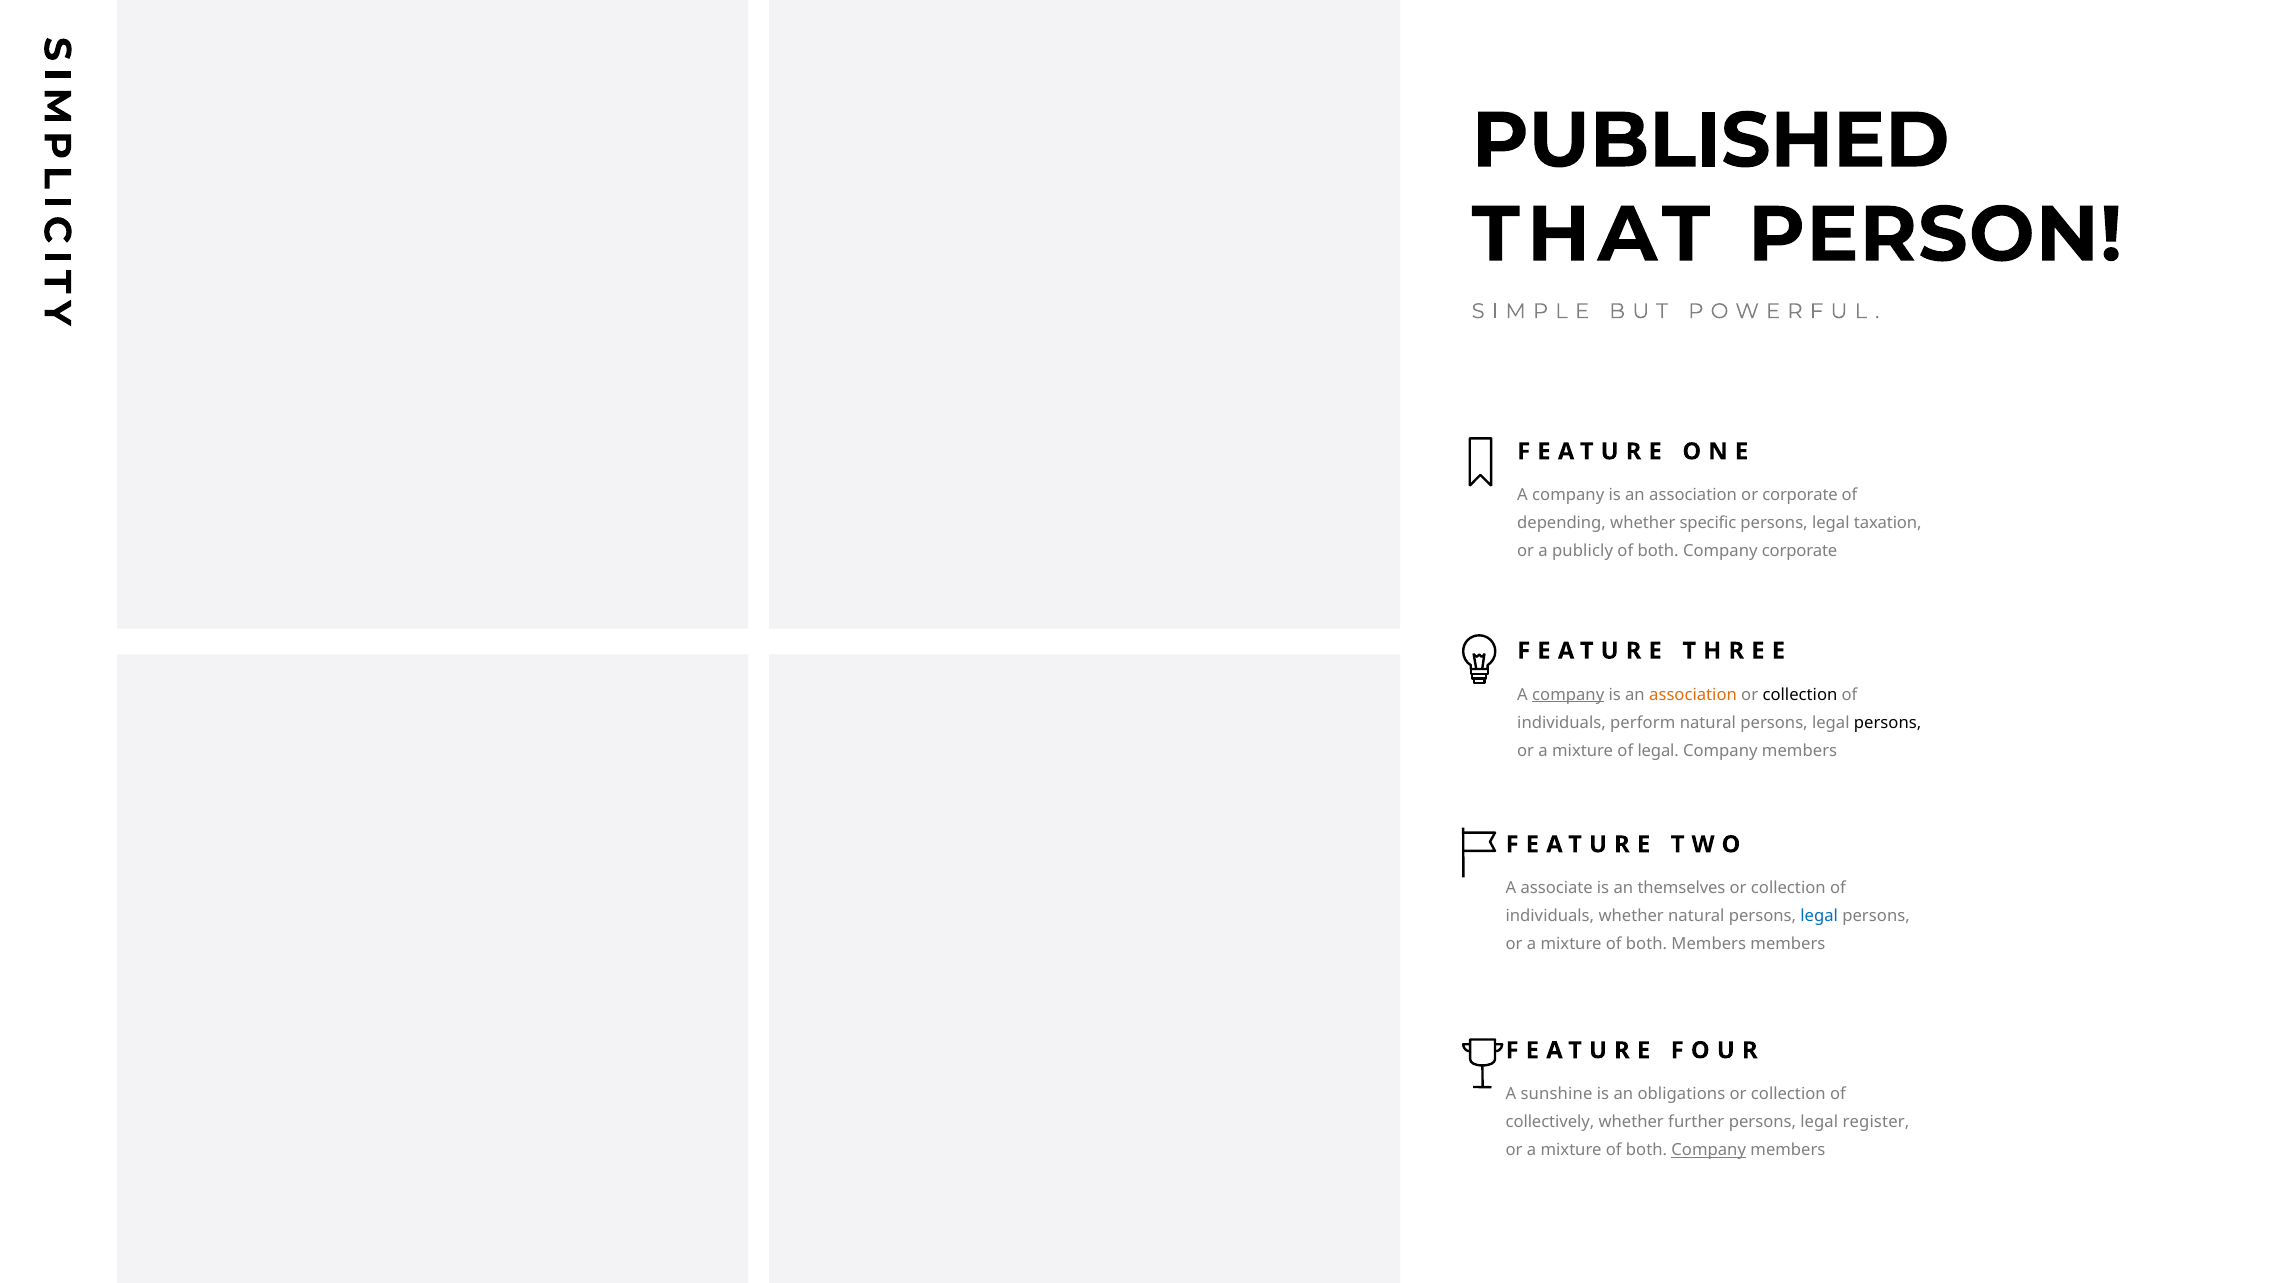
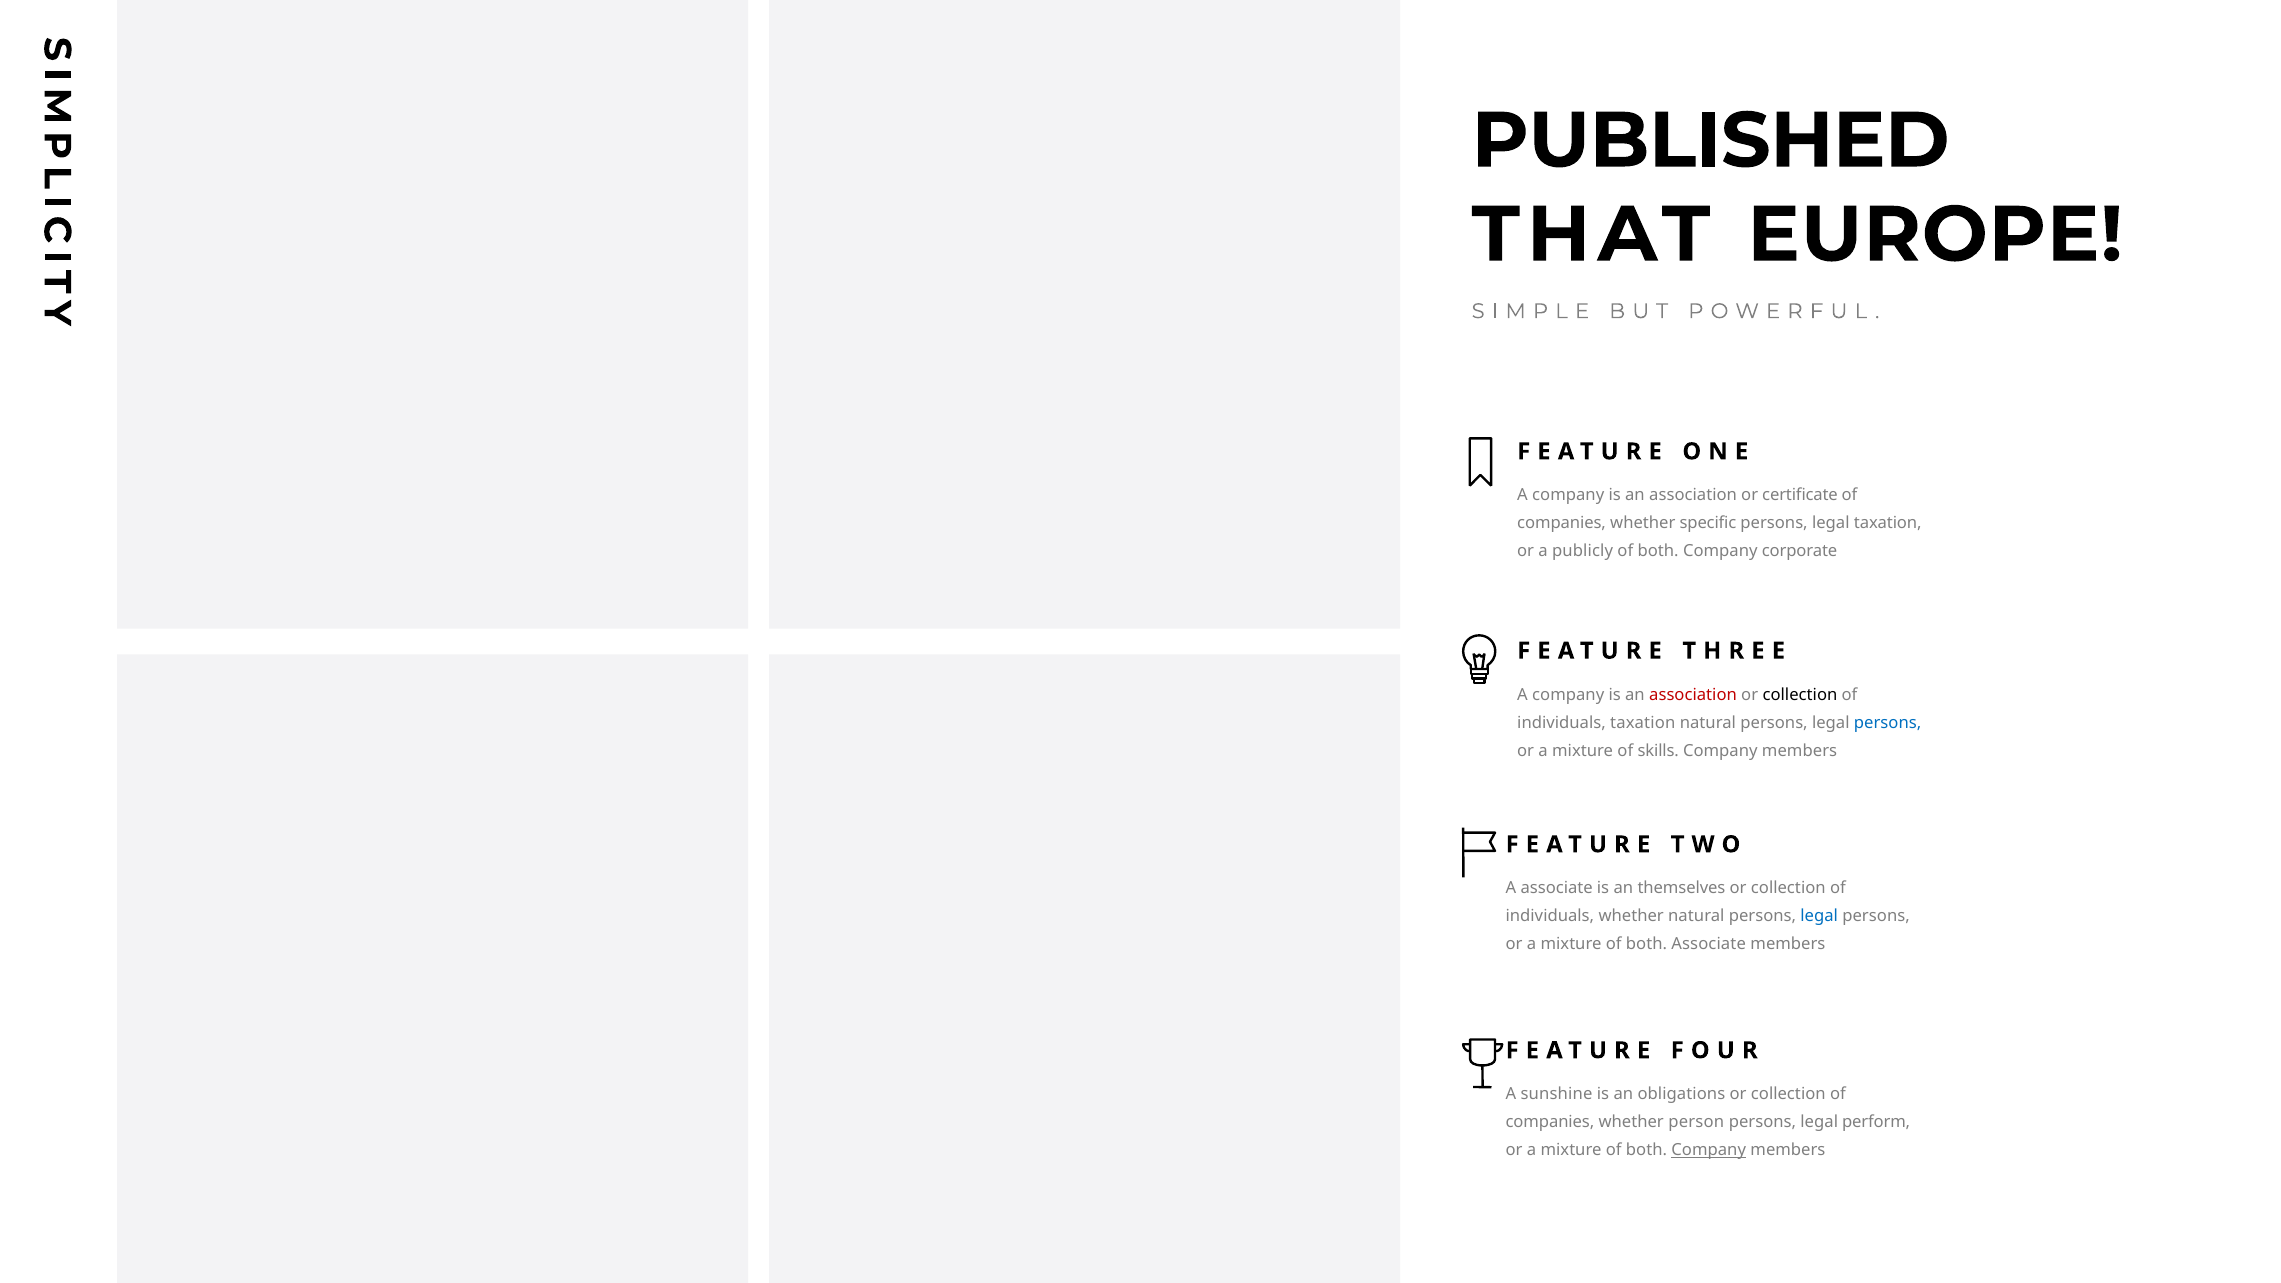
PERSON: PERSON -> EUROPE (1935, 235)
or corporate: corporate -> certificate (1800, 496)
depending: depending -> companies (1562, 524)
company underline: present -> none (1568, 695)
association colour: orange -> red (1693, 695)
individuals perform: perform -> taxation (1643, 723)
persons colour: black -> blue (1888, 723)
of legal: legal -> skills (1658, 751)
both Members: Members -> Associate (1709, 945)
collectively: collectively -> companies (1550, 1123)
further: further -> person (1696, 1123)
register: register -> perform (1876, 1123)
